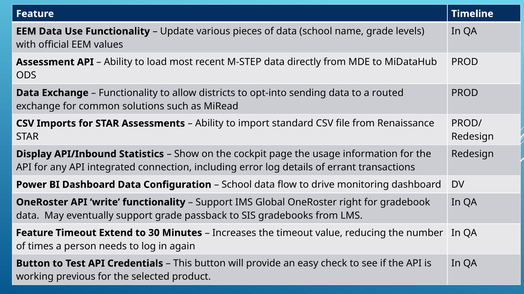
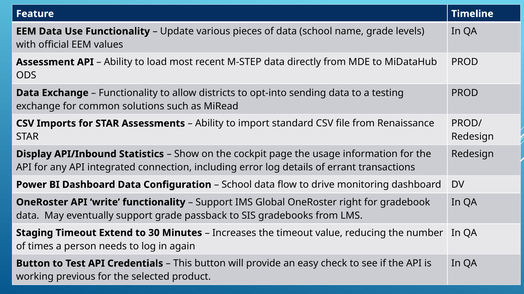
routed: routed -> testing (388, 93)
Feature: Feature -> Staging (35, 233)
